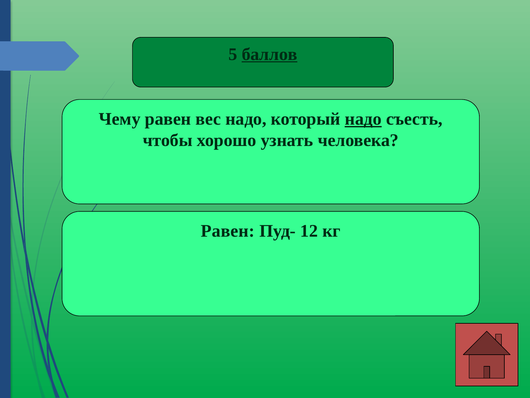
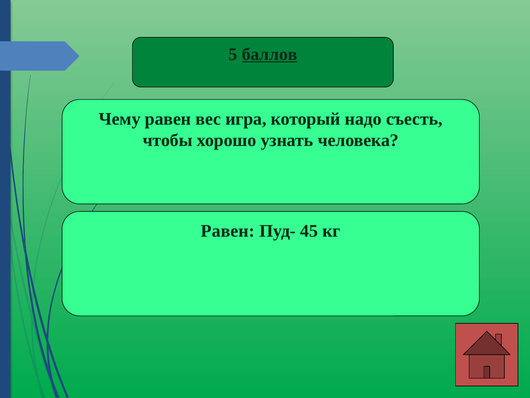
вес надо: надо -> игра (246, 119)
надо underline: present -> none (363, 119)
12: 12 -> 45 (309, 231)
